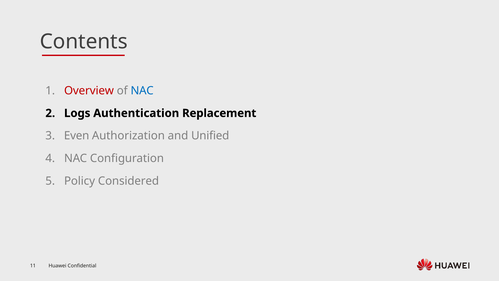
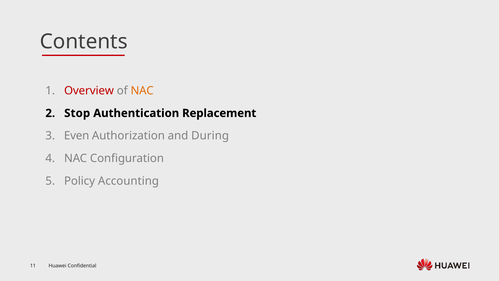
NAC colour: blue -> orange (142, 90)
Logs: Logs -> Stop (77, 113)
Unified: Unified -> During (210, 136)
Considered: Considered -> Accounting (128, 181)
